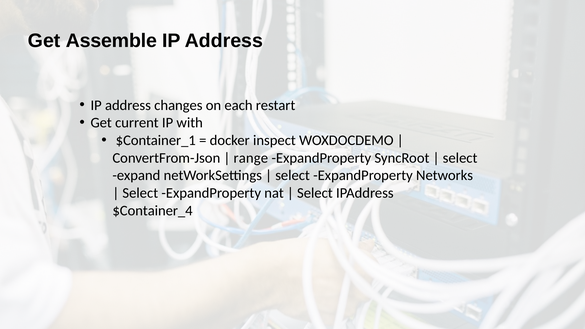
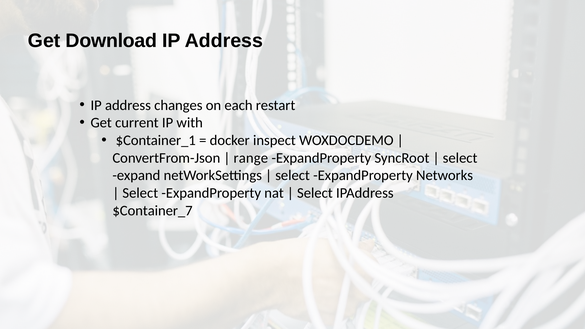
Assemble: Assemble -> Download (111, 41)
$Container_4: $Container_4 -> $Container_7 (153, 211)
